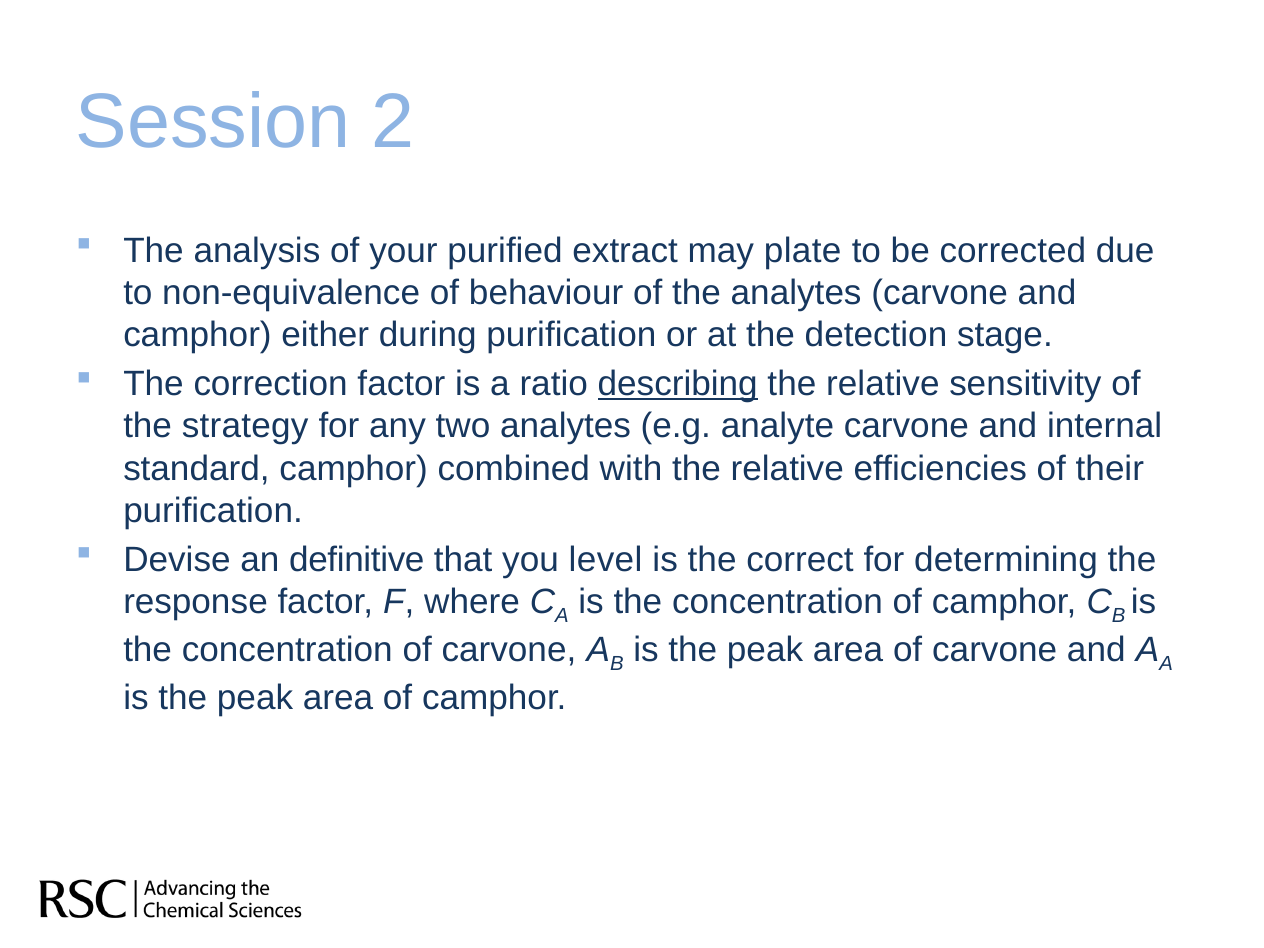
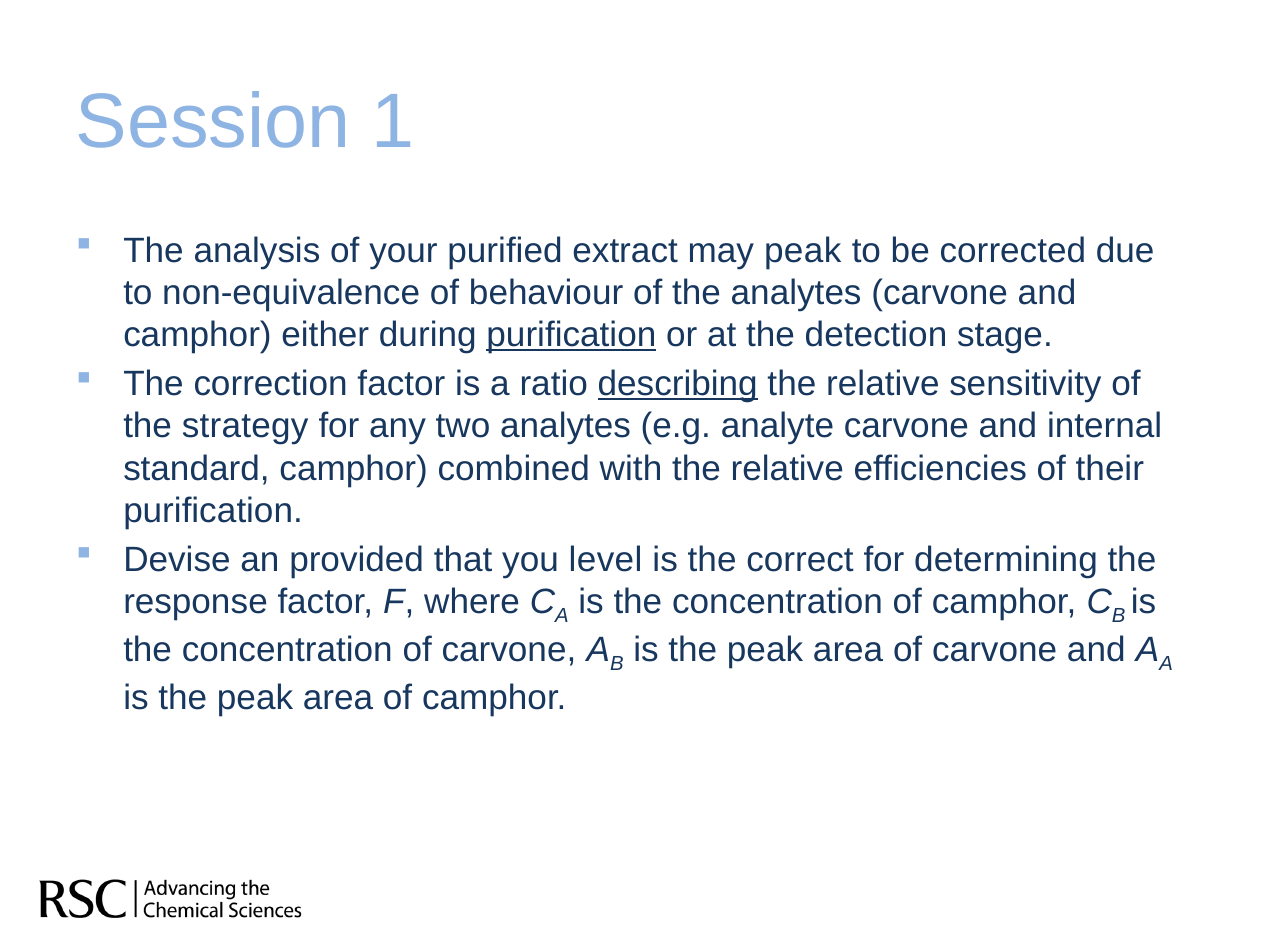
2: 2 -> 1 (393, 122)
may plate: plate -> peak (803, 251)
purification underline: none -> present (571, 335)
definitive: definitive -> provided (357, 560)
